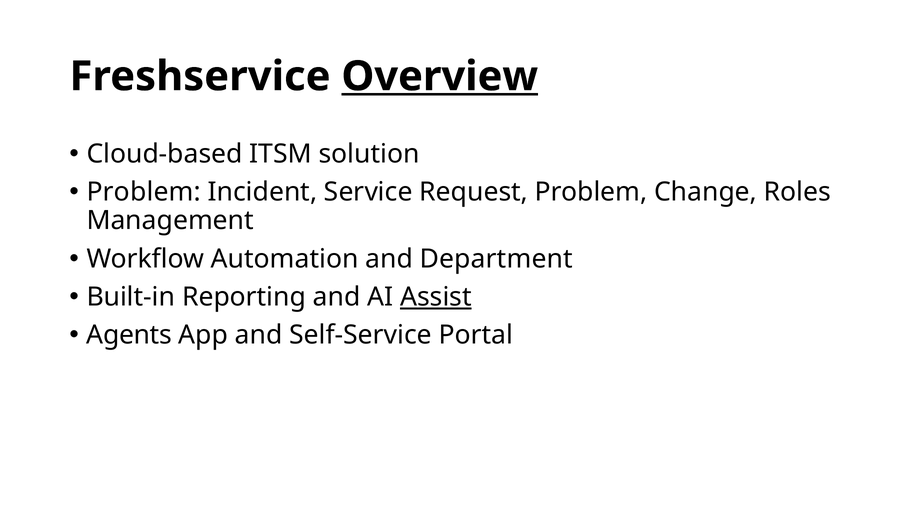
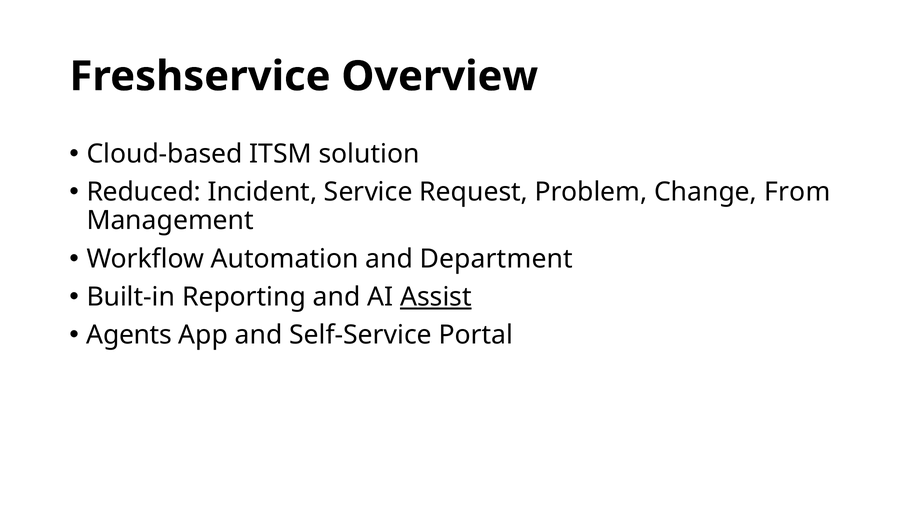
Overview underline: present -> none (440, 77)
Problem: Problem -> Reduced (144, 192)
Roles: Roles -> From (797, 192)
